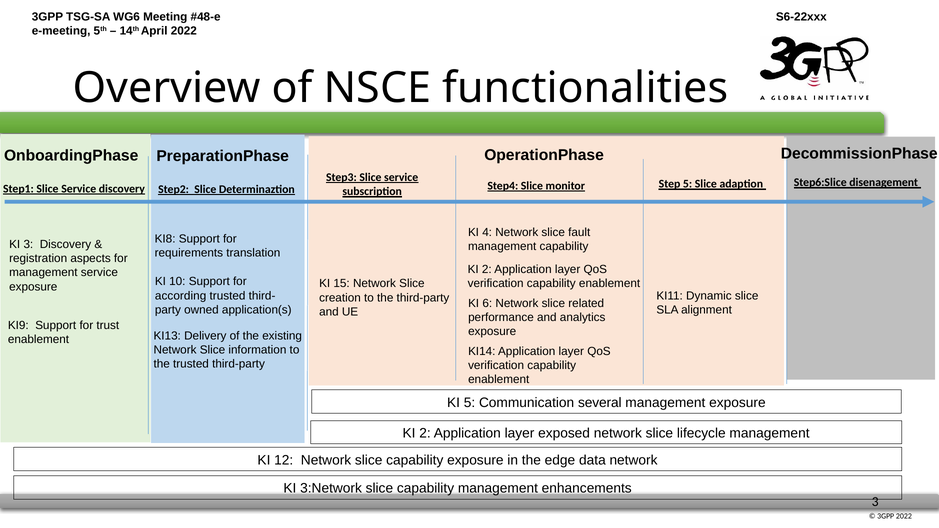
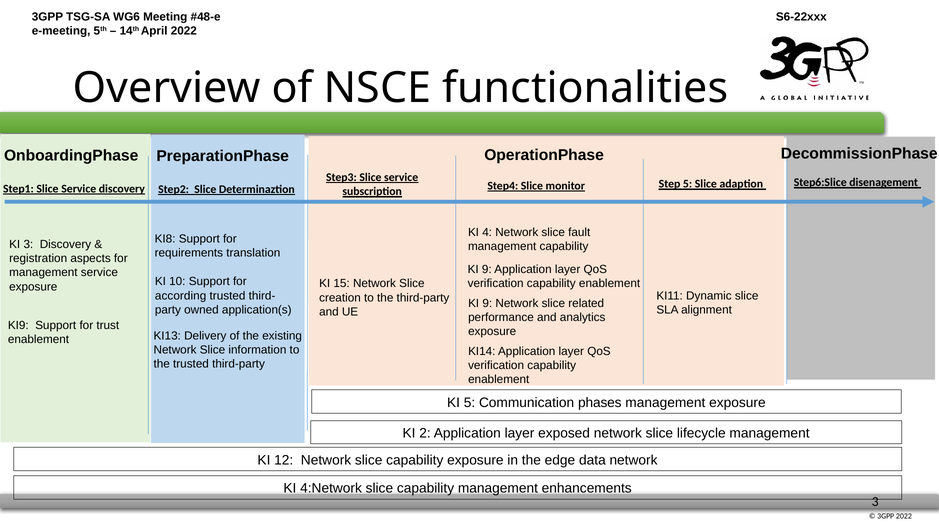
2: 2 -> 9 (487, 269)
6: 6 -> 9 (487, 303)
several: several -> phases (600, 403)
3:Network: 3:Network -> 4:Network (331, 489)
